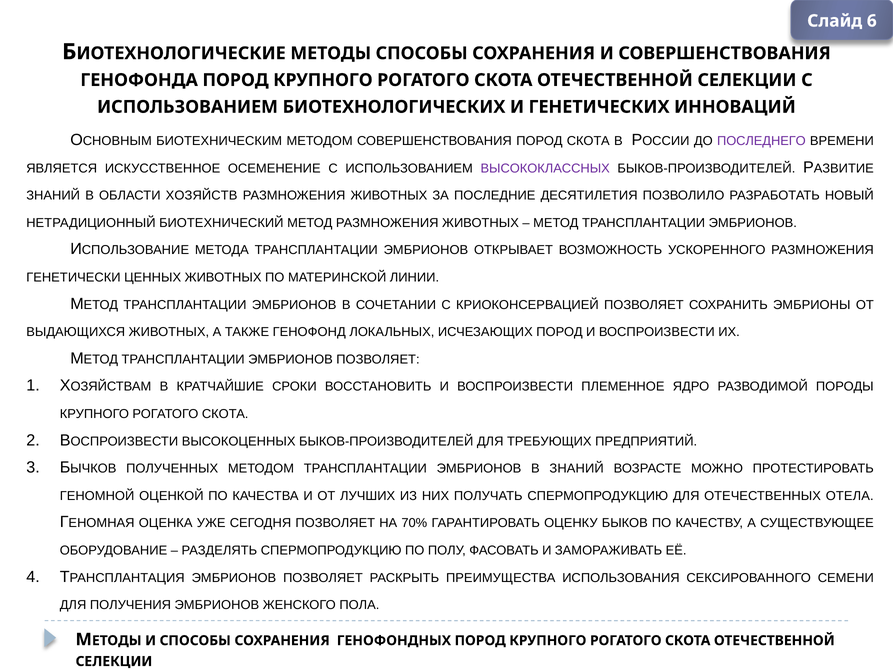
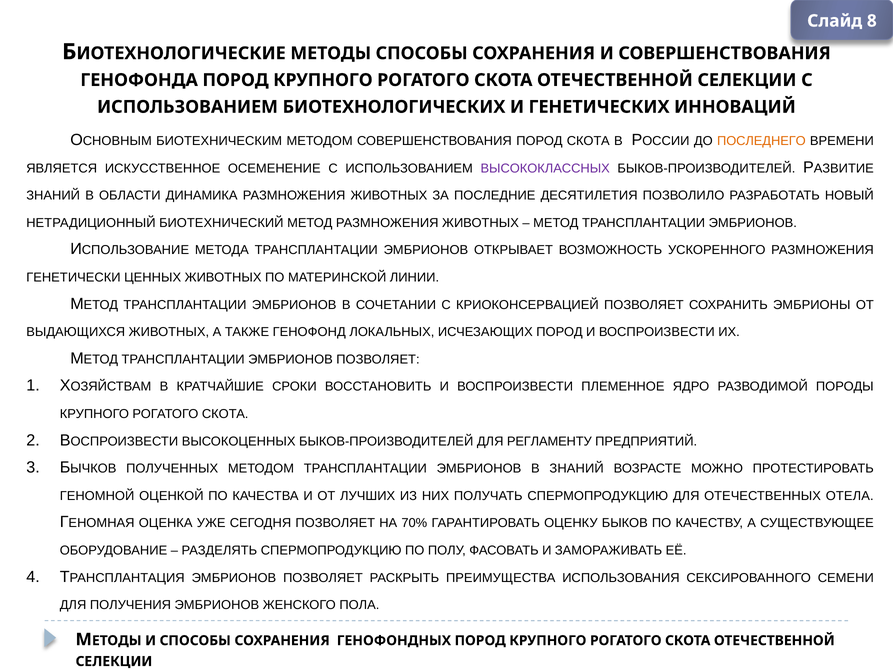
6: 6 -> 8 (872, 21)
ПОСЛЕДНЕГО colour: purple -> orange (761, 141)
ХОЗЯЙСТВ: ХОЗЯЙСТВ -> ДИНАМИКА (202, 196)
ТРЕБУЮЩИХ: ТРЕБУЮЩИХ -> РЕГЛАМЕНТУ (549, 441)
